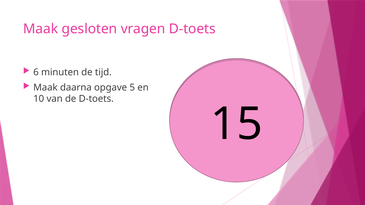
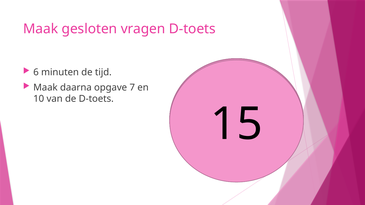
5: 5 -> 7 (132, 88)
